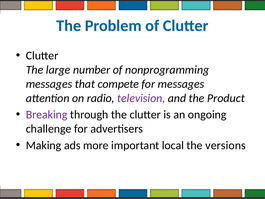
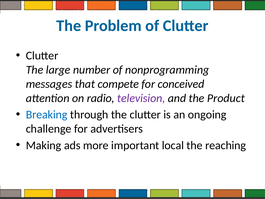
for messages: messages -> conceived (181, 84)
Breaking colour: purple -> blue (47, 114)
versions: versions -> reaching (226, 145)
